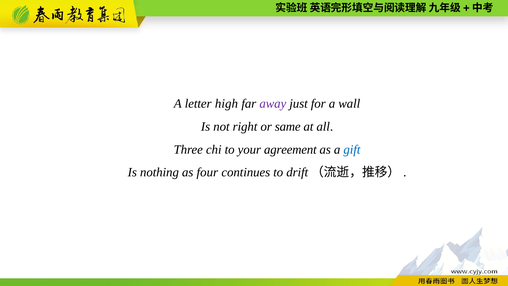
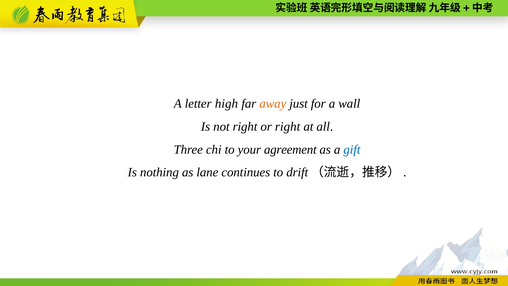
away colour: purple -> orange (273, 104)
or same: same -> right (288, 127)
four: four -> lane (207, 172)
